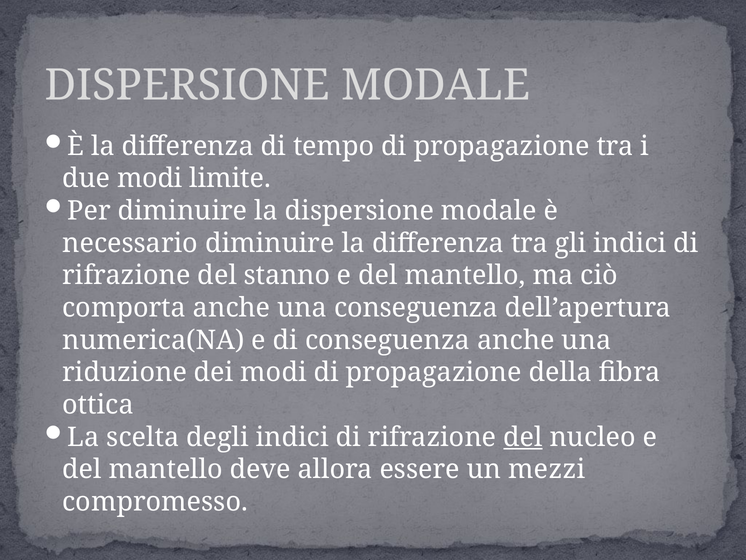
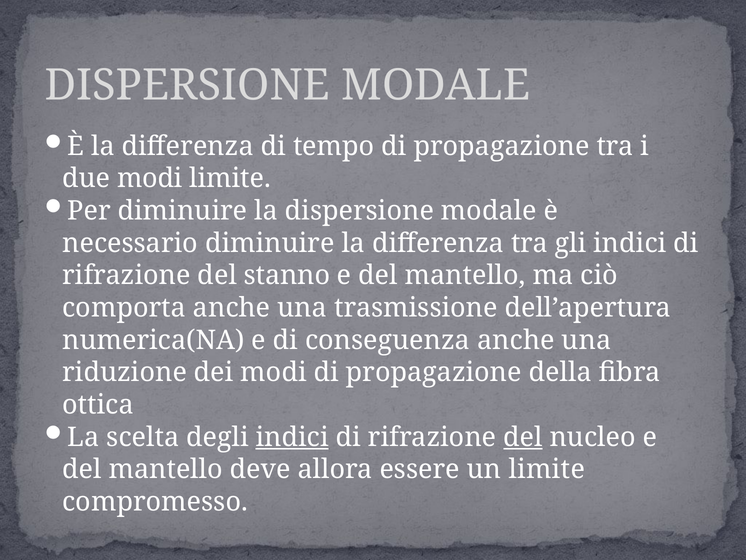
una conseguenza: conseguenza -> trasmissione (416, 308)
indici underline: none -> present (292, 437)
un mezzi: mezzi -> limite (547, 469)
